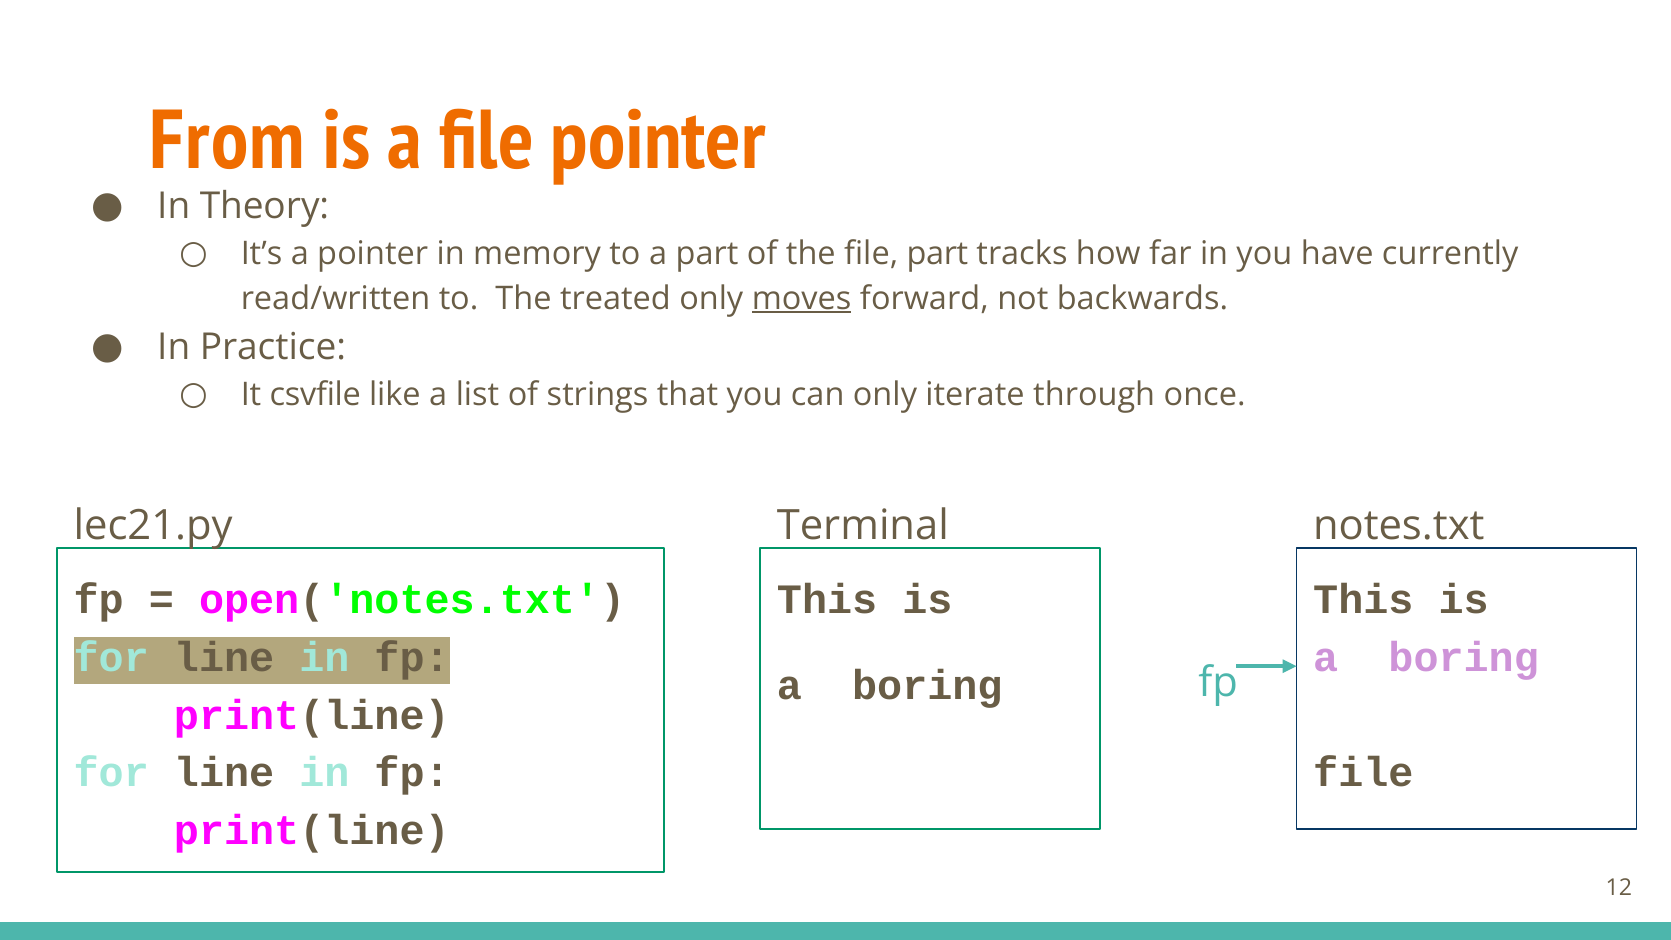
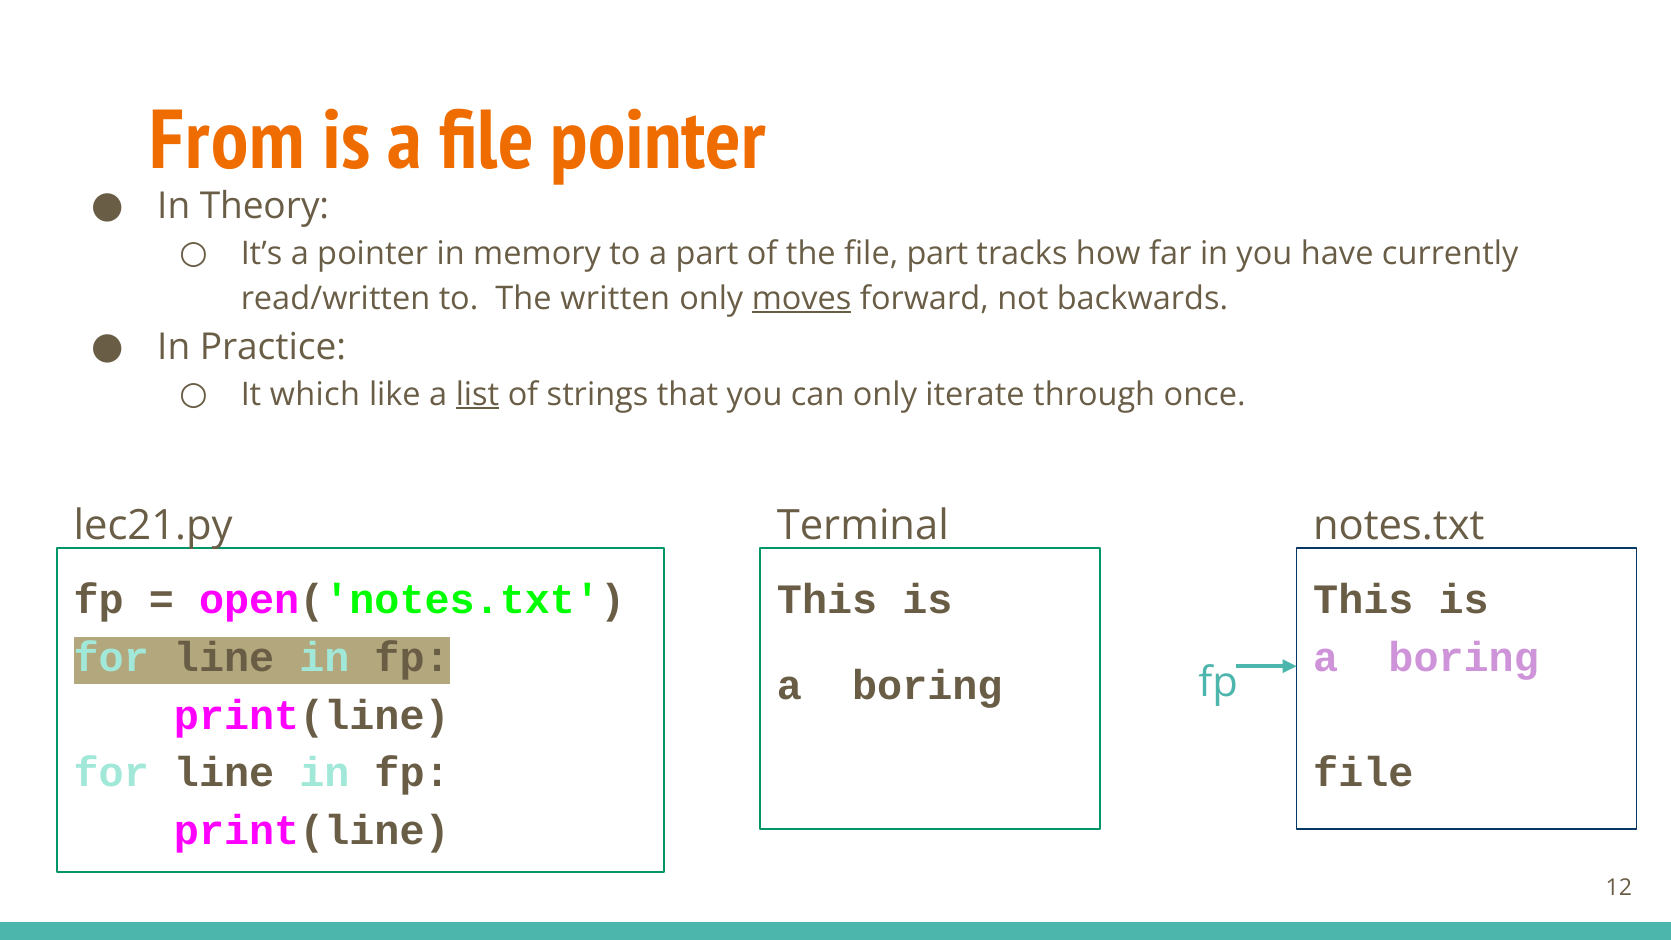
treated: treated -> written (615, 298)
csvfile: csvfile -> which (315, 394)
list underline: none -> present (478, 394)
